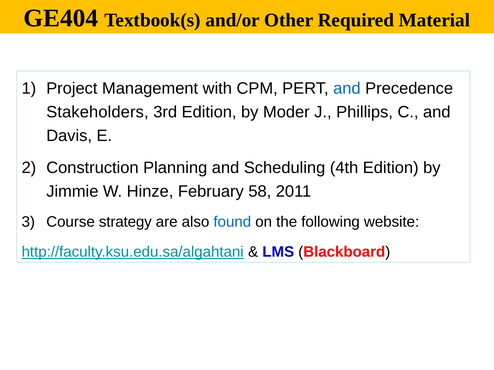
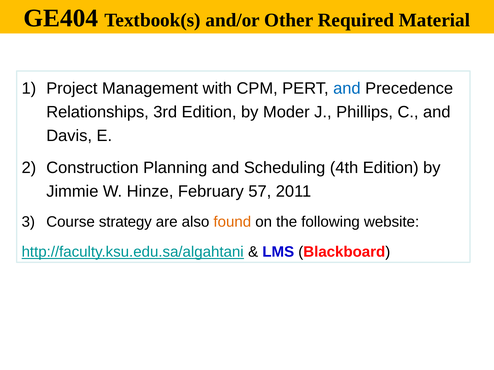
Stakeholders: Stakeholders -> Relationships (98, 112)
58: 58 -> 57 (260, 192)
found colour: blue -> orange (232, 222)
